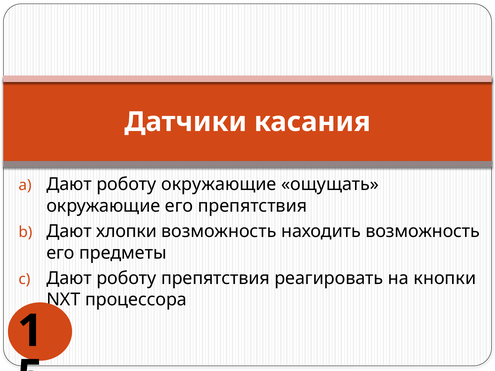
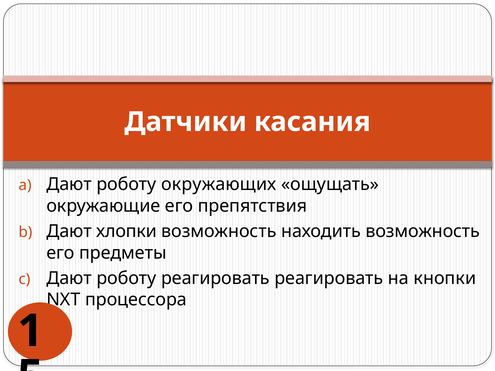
роботу окружающие: окружающие -> окружающих (219, 184)
роботу препятствия: препятствия -> реагировать (215, 278)
